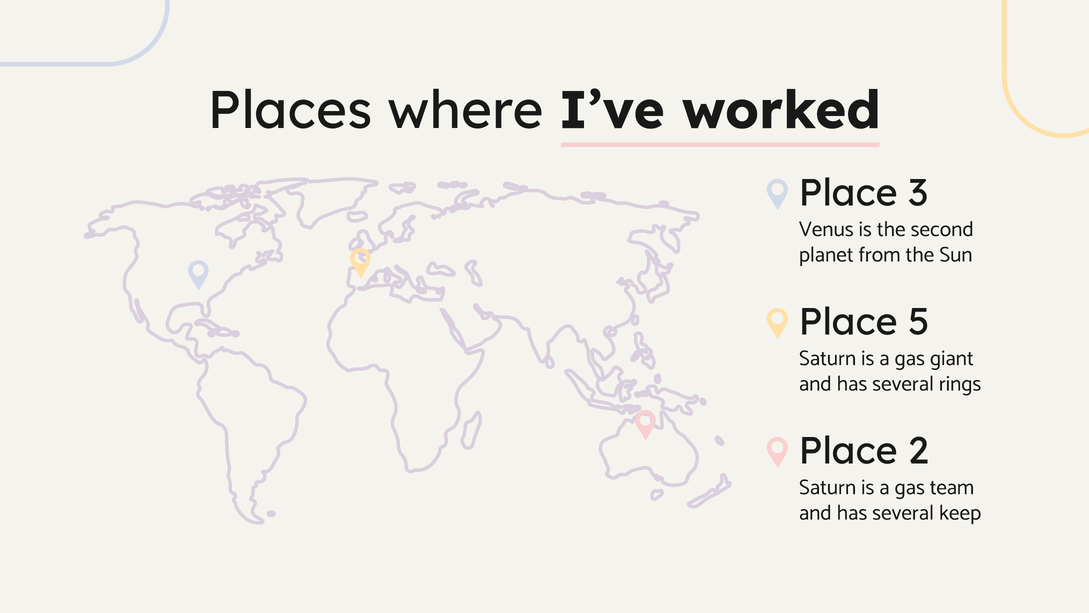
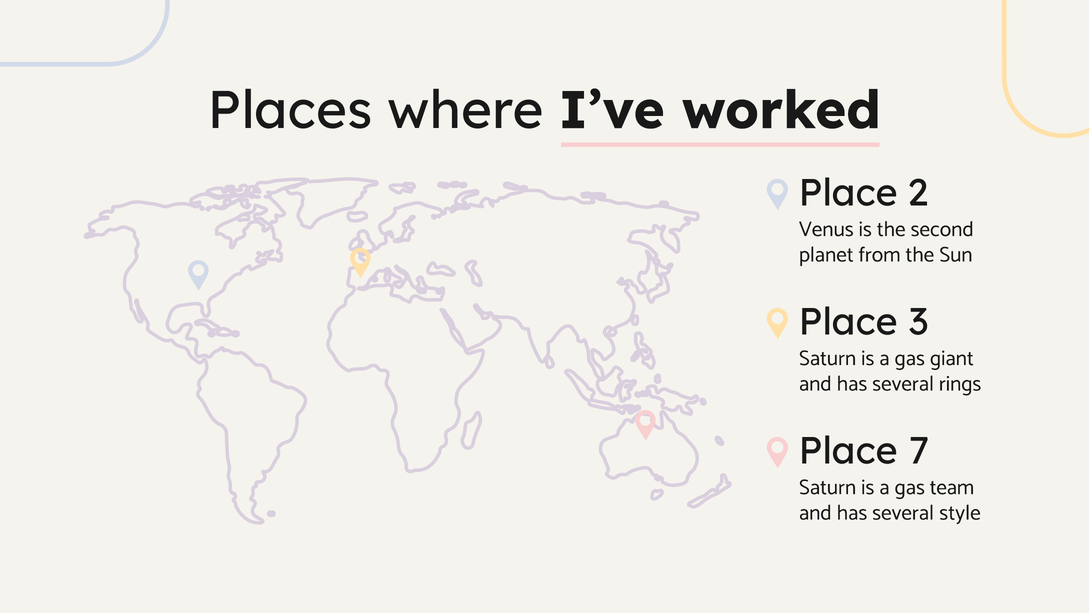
3: 3 -> 2 (918, 193)
5: 5 -> 3 (919, 322)
2: 2 -> 7 (919, 451)
keep: keep -> style (960, 512)
